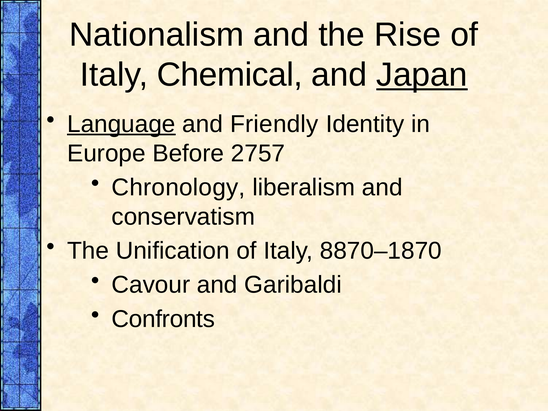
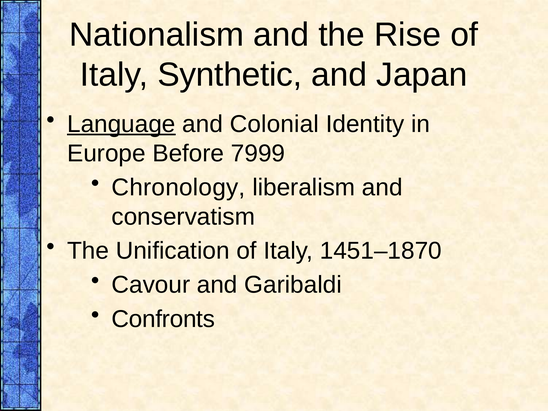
Chemical: Chemical -> Synthetic (230, 75)
Japan underline: present -> none (422, 75)
Friendly: Friendly -> Colonial (274, 124)
2757: 2757 -> 7999 (258, 153)
8870–1870: 8870–1870 -> 1451–1870 (381, 251)
